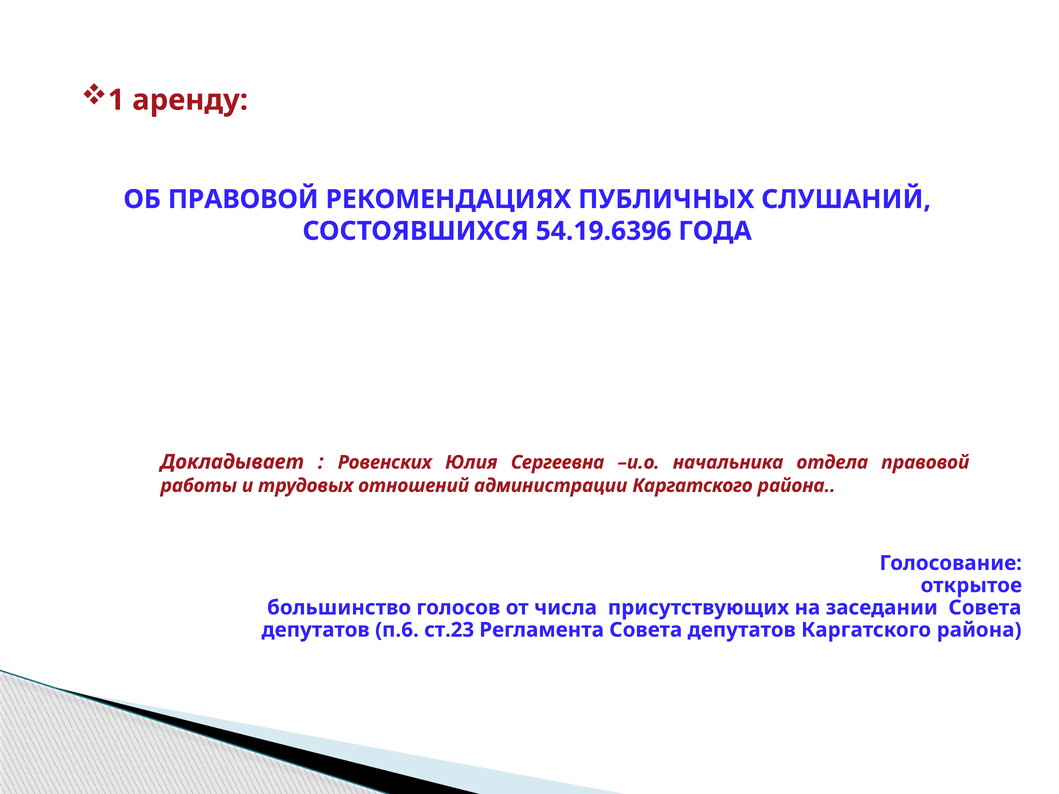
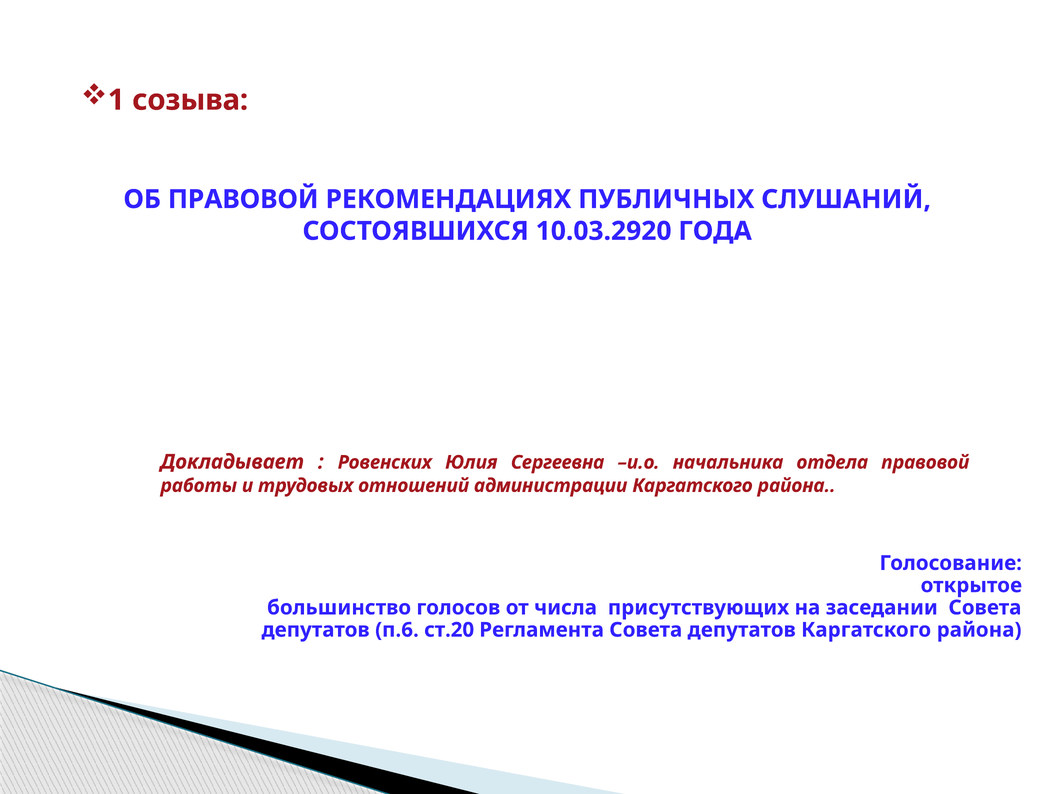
аренду: аренду -> созыва (190, 100)
54.19.6396: 54.19.6396 -> 10.03.2920 (604, 231)
ст.23: ст.23 -> ст.20 (449, 630)
